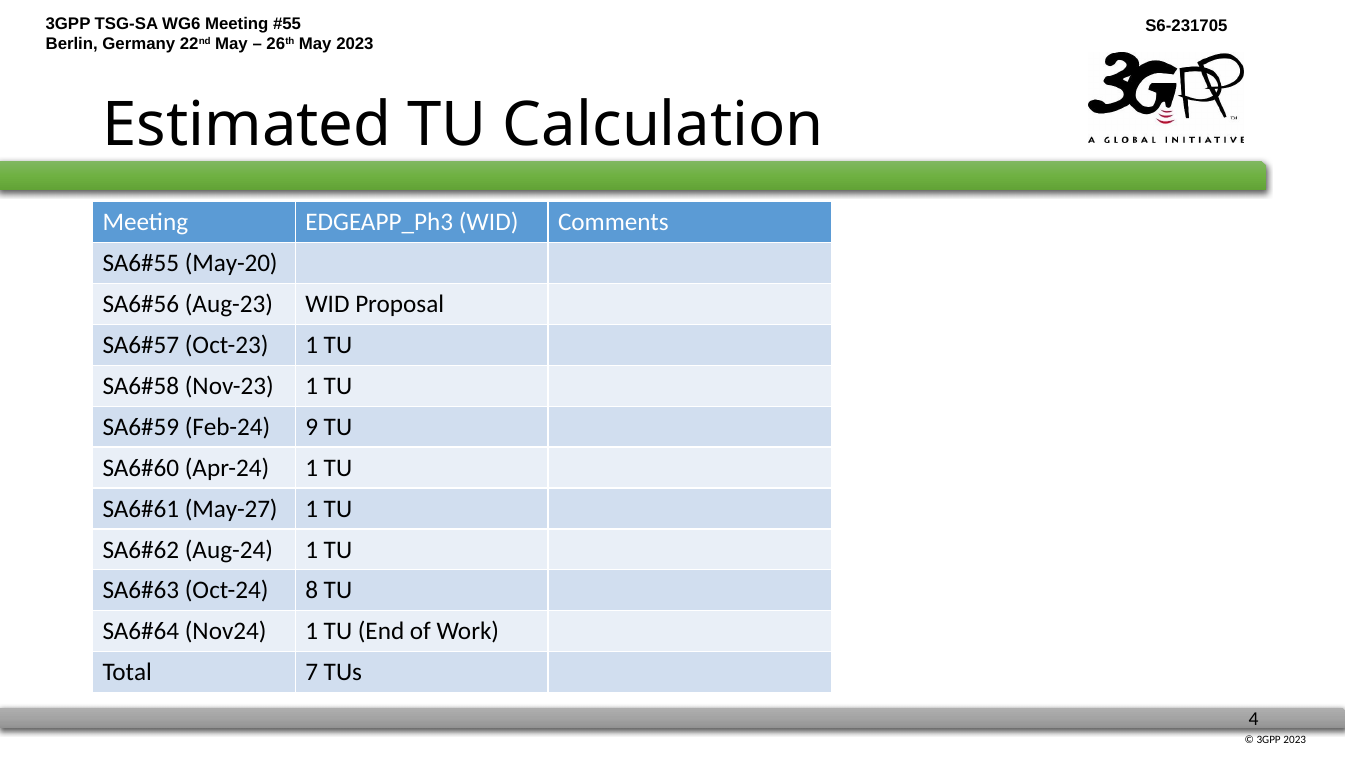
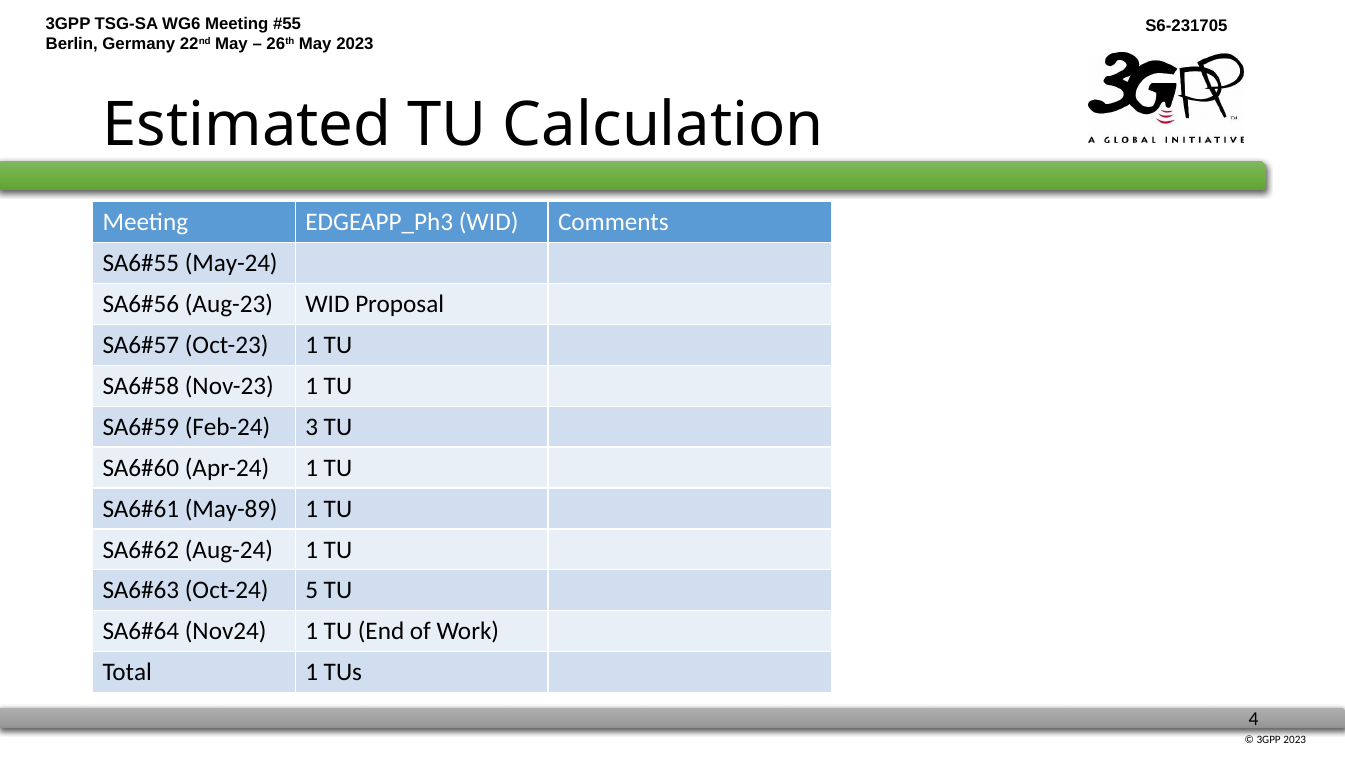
May-20: May-20 -> May-24 (231, 263)
9: 9 -> 3 (312, 427)
May-27: May-27 -> May-89 (231, 508)
8: 8 -> 5 (312, 590)
Total 7: 7 -> 1 (312, 672)
